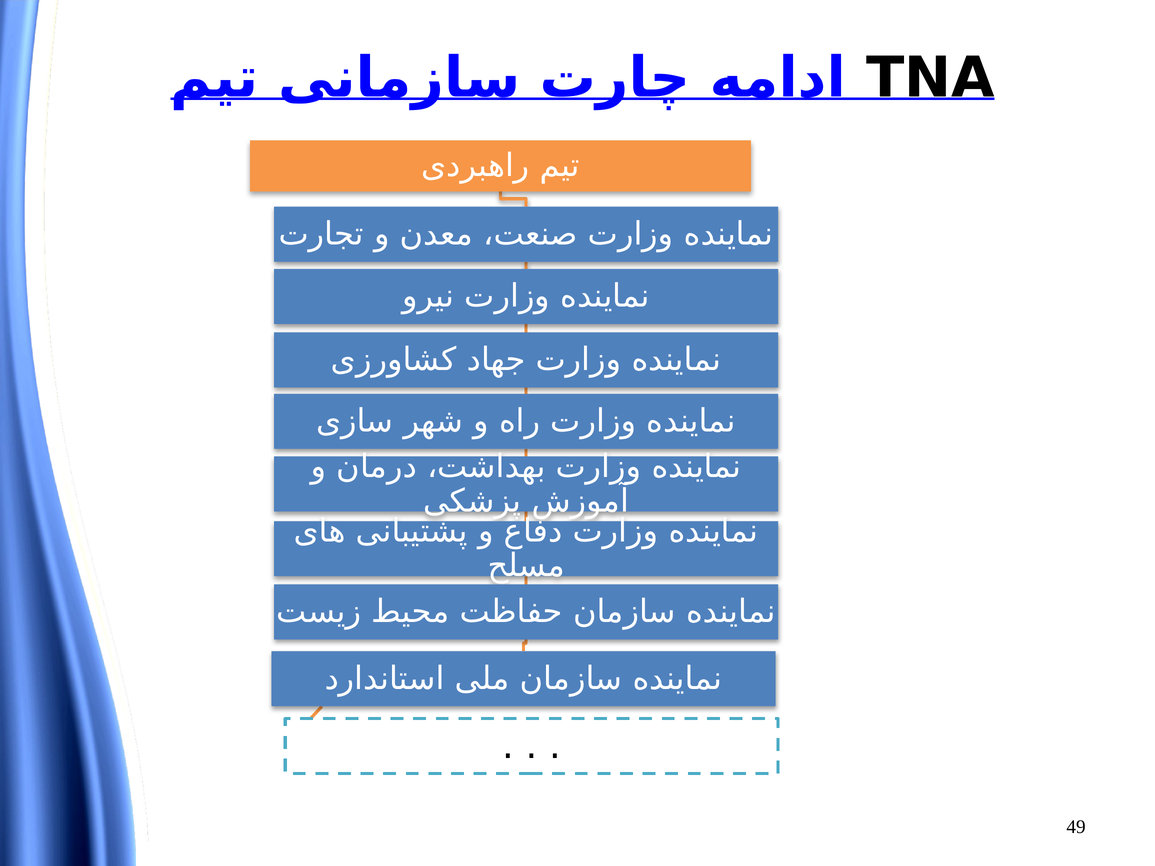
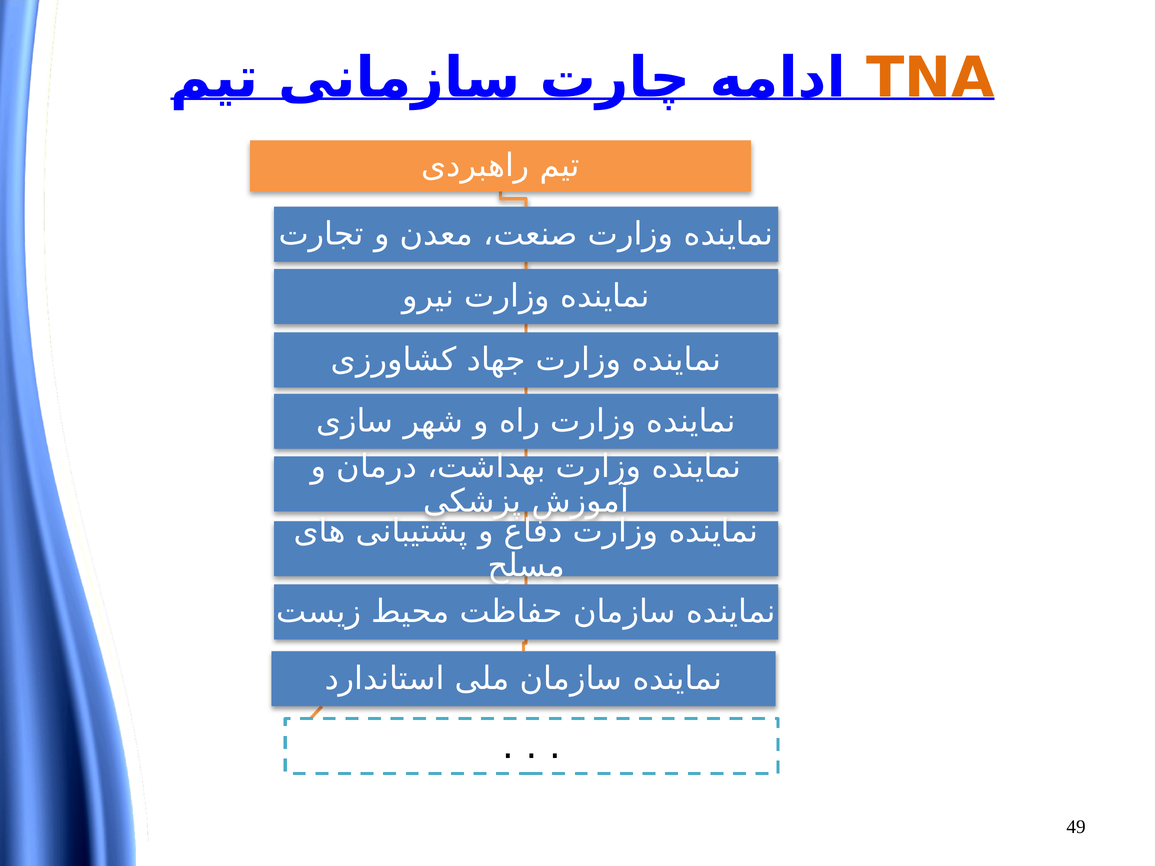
TNA colour: black -> orange (930, 78)
